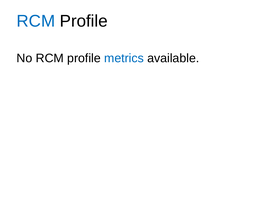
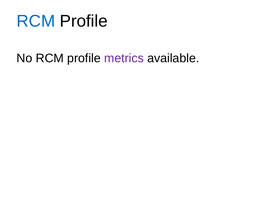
metrics colour: blue -> purple (124, 58)
